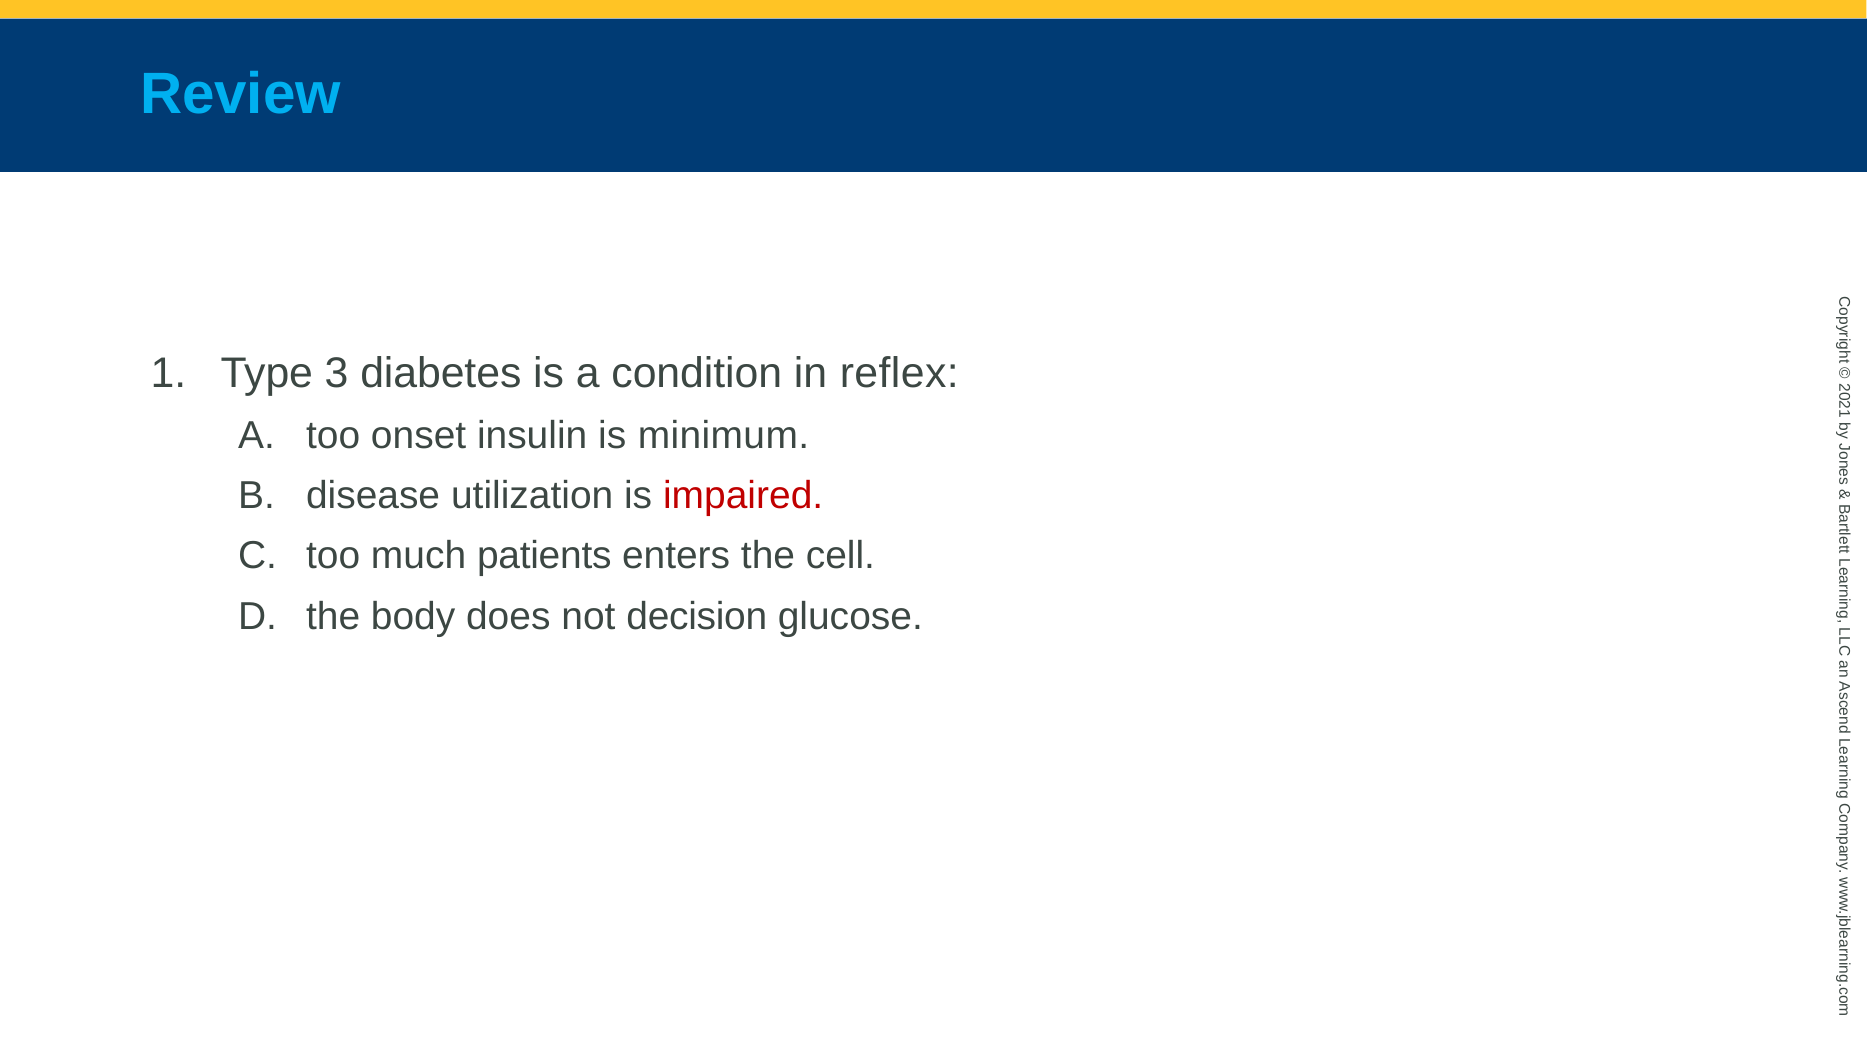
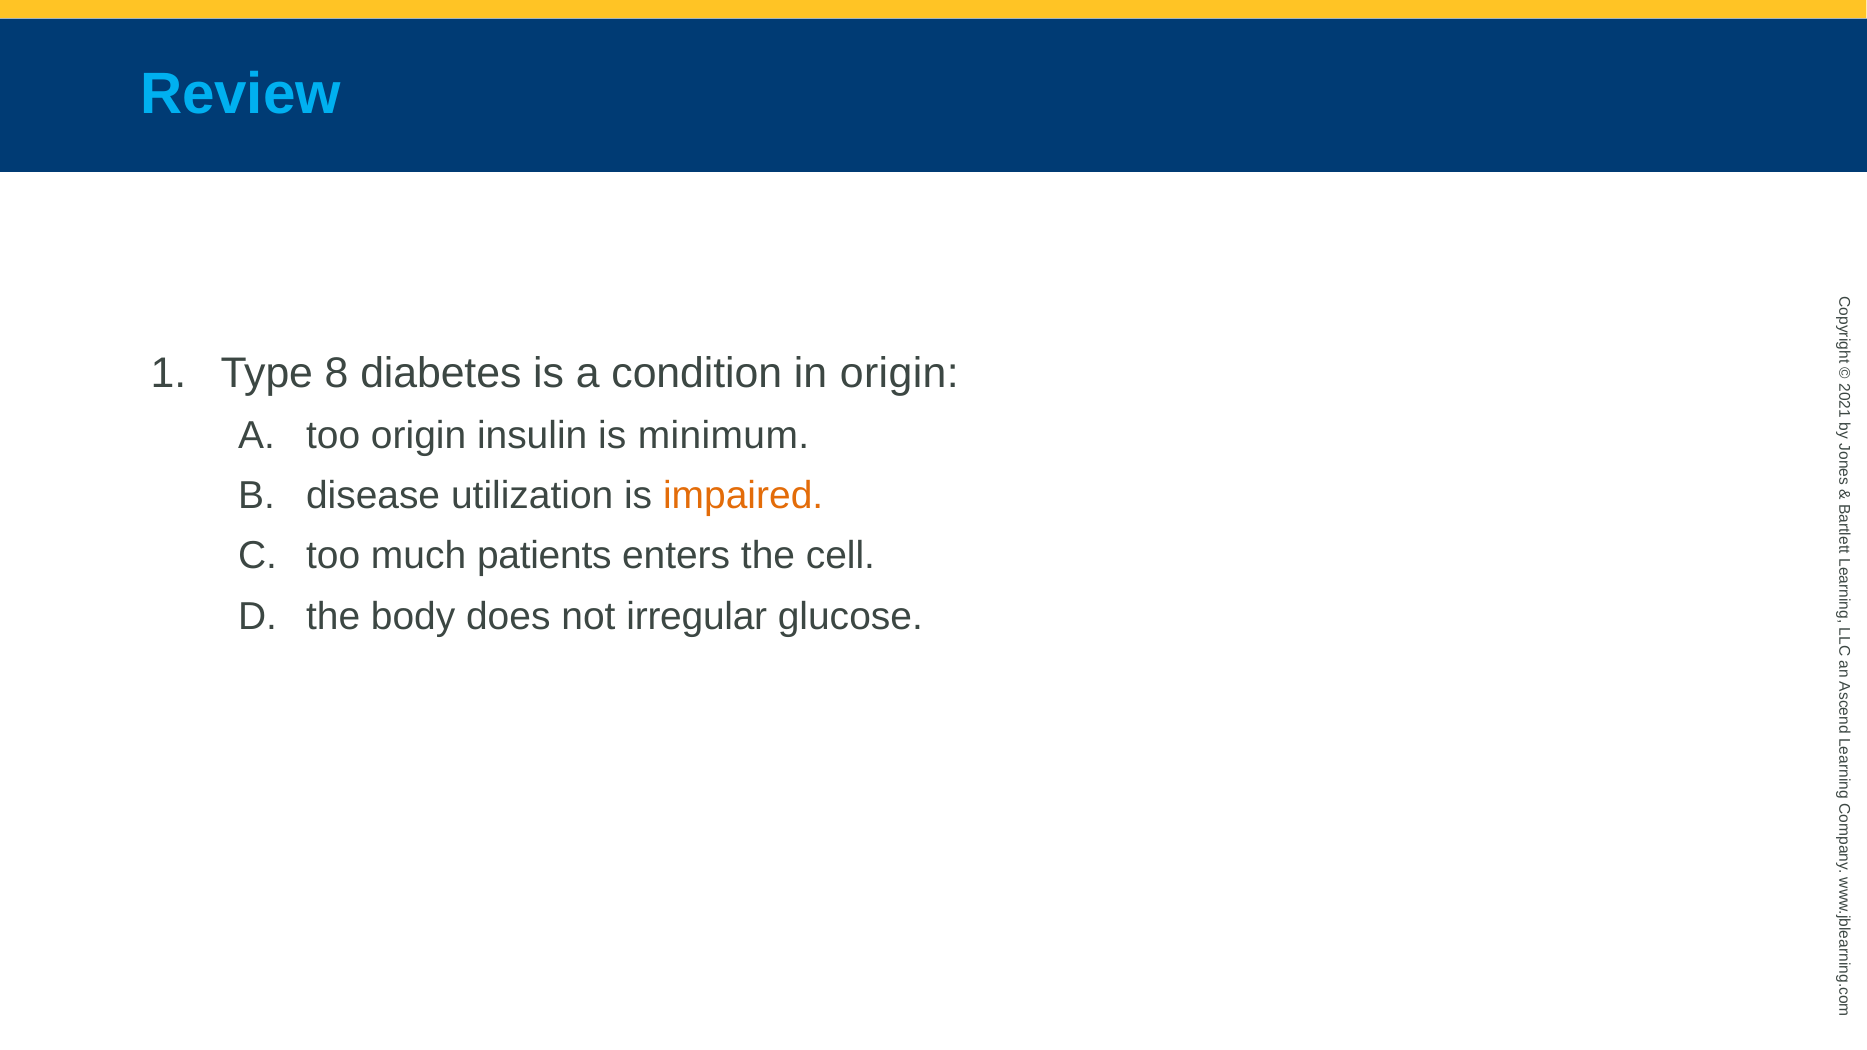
3: 3 -> 8 (337, 373)
in reflex: reflex -> origin (899, 373)
too onset: onset -> origin (419, 435)
impaired colour: red -> orange (743, 496)
decision: decision -> irregular (697, 616)
